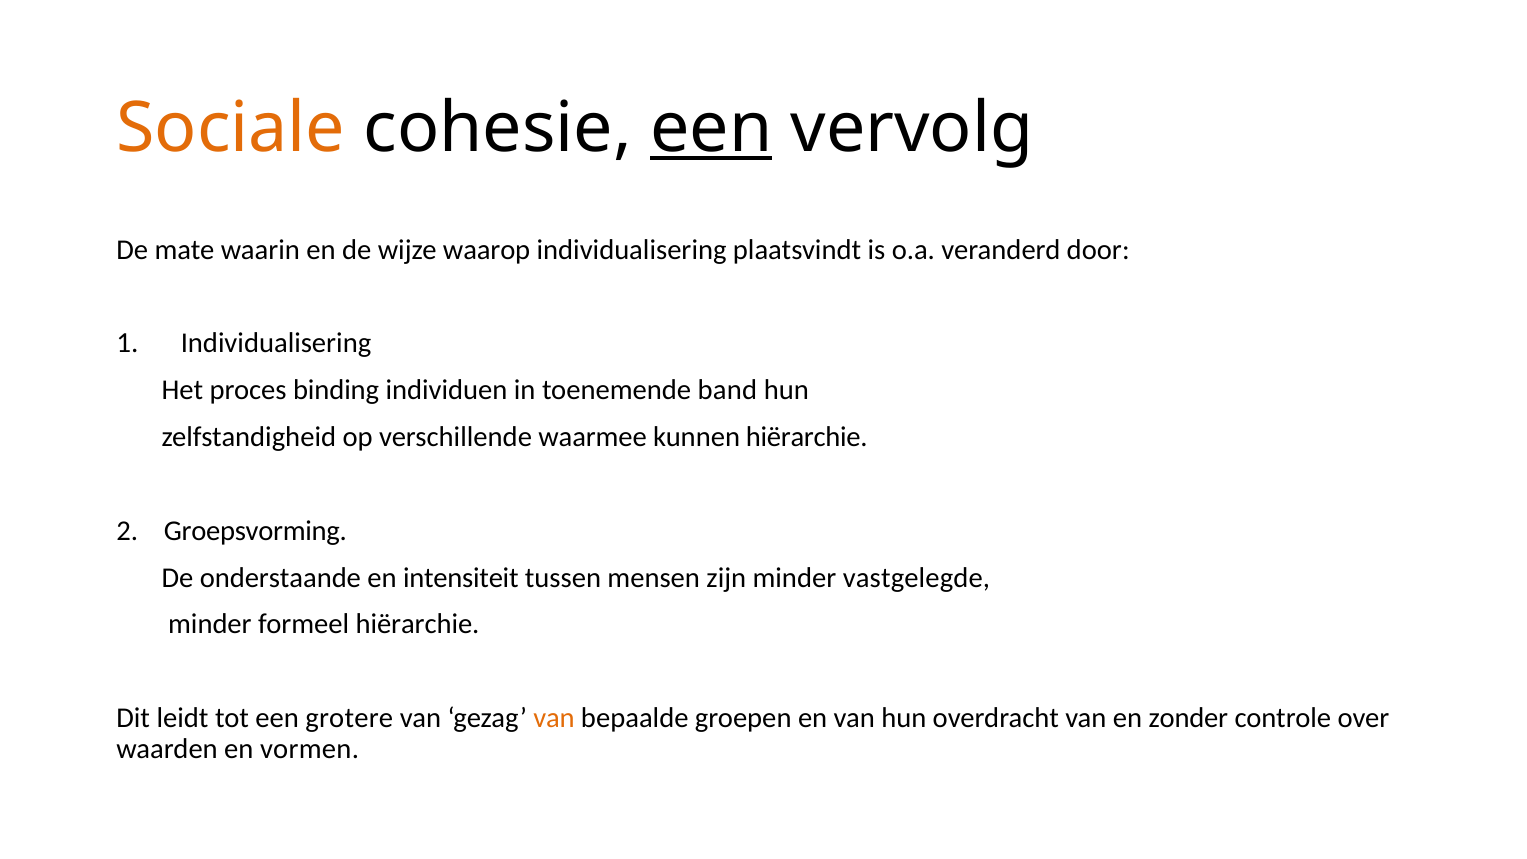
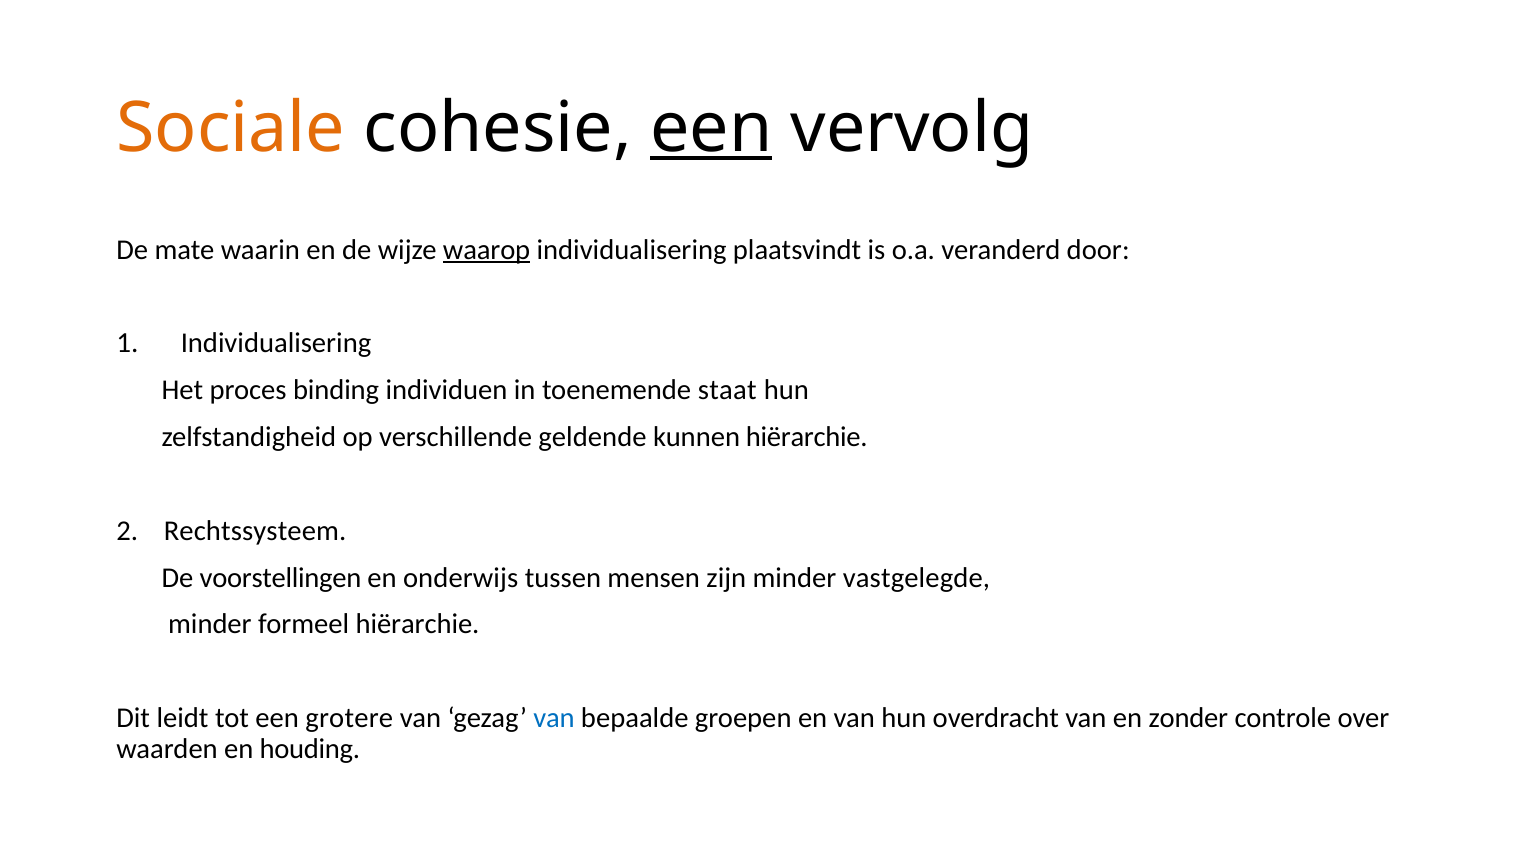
waarop underline: none -> present (487, 250)
band: band -> staat (727, 390)
waarmee: waarmee -> geldende (593, 437)
Groepsvorming: Groepsvorming -> Rechtssysteem (255, 531)
onderstaande: onderstaande -> voorstellingen (281, 578)
intensiteit: intensiteit -> onderwijs (461, 578)
van colour: orange -> blue (554, 718)
vormen: vormen -> houding (310, 749)
